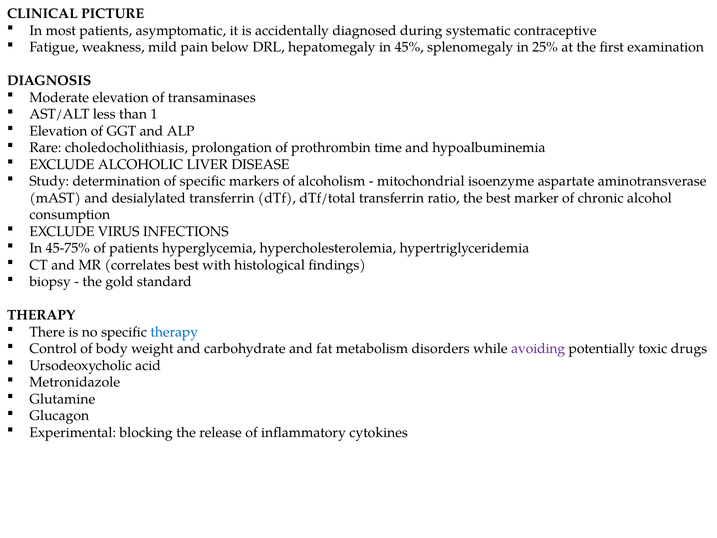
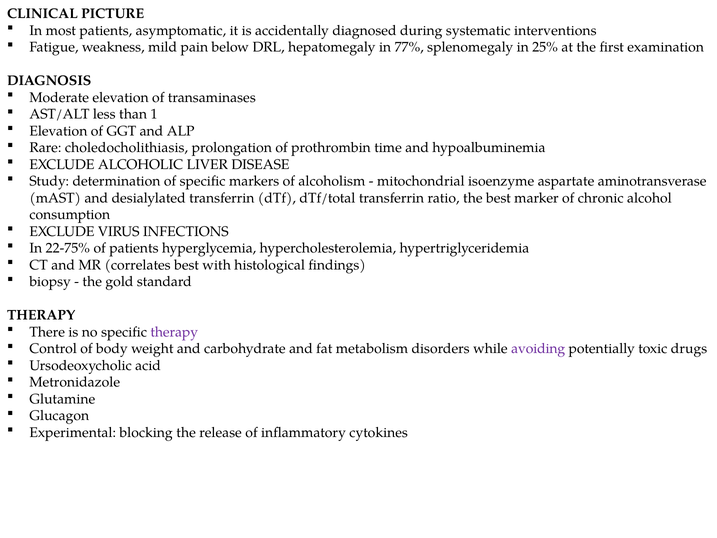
contraceptive: contraceptive -> interventions (555, 31)
45%: 45% -> 77% (409, 47)
45-75%: 45-75% -> 22-75% (68, 248)
therapy colour: blue -> purple (174, 332)
